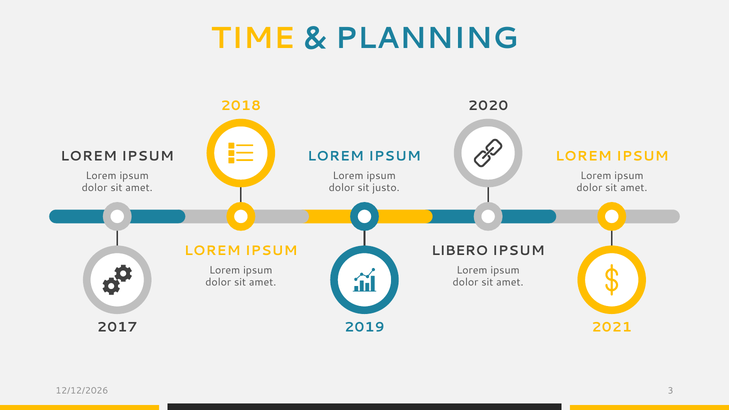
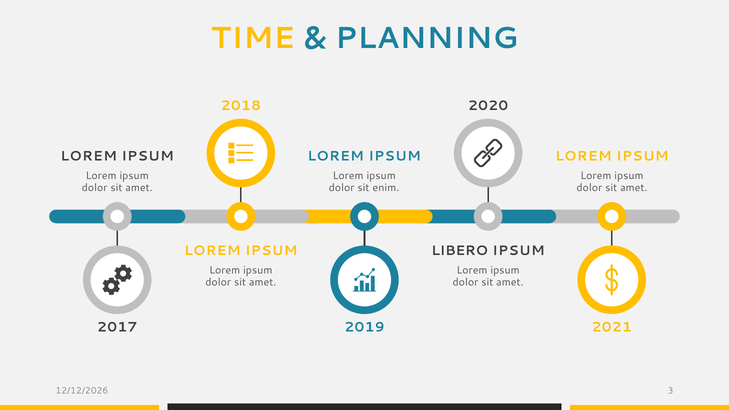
justo: justo -> enim (386, 188)
